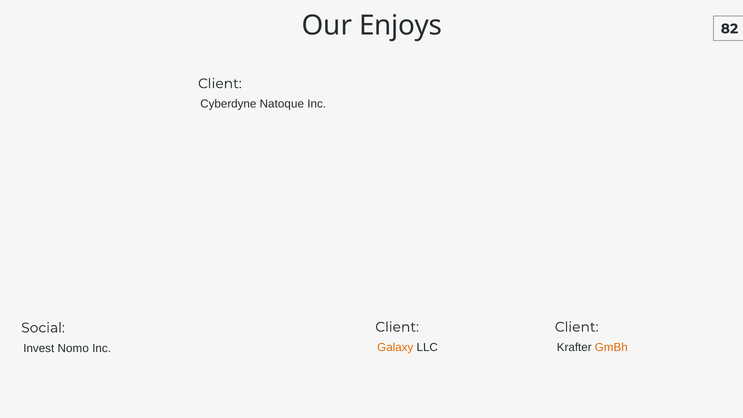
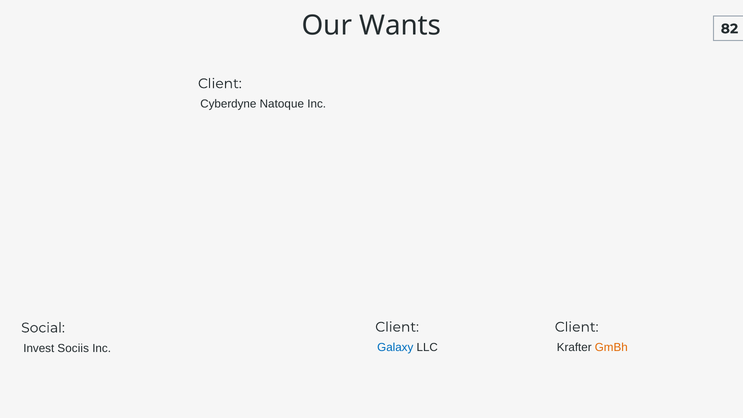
Enjoys: Enjoys -> Wants (400, 26)
Galaxy colour: orange -> blue (395, 347)
Nomo: Nomo -> Sociis (73, 348)
